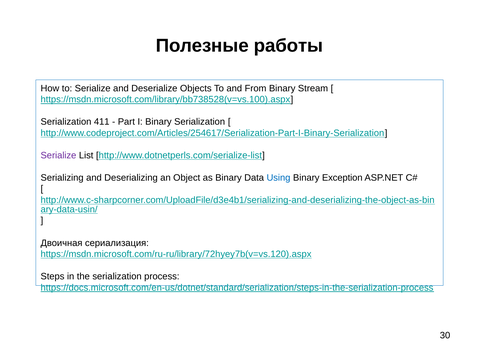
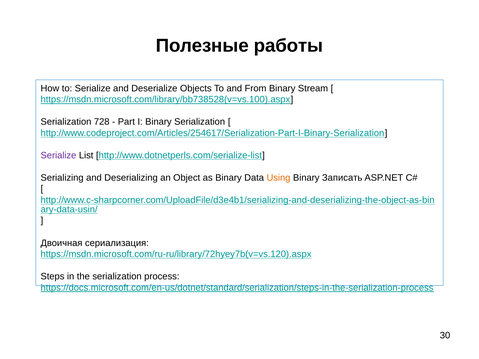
411: 411 -> 728 (102, 122)
Using colour: blue -> orange (279, 178)
Exception: Exception -> Записать (342, 178)
